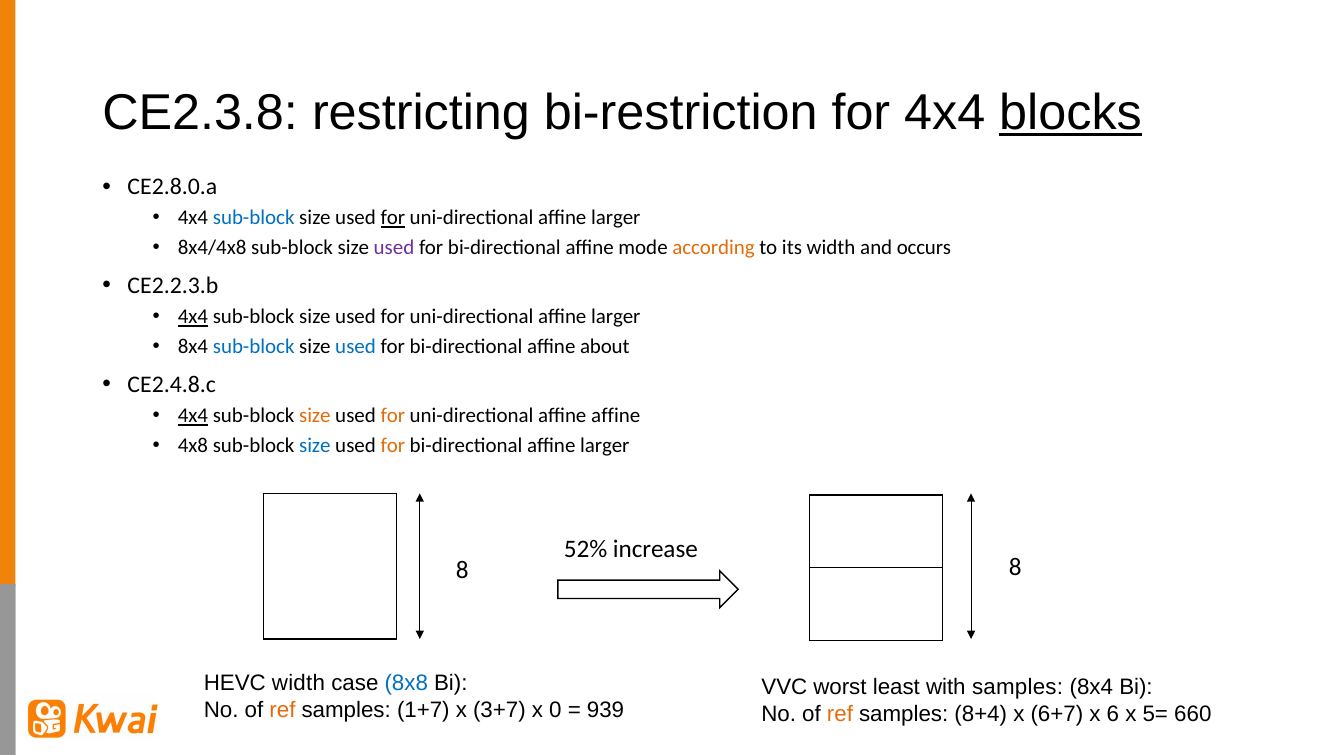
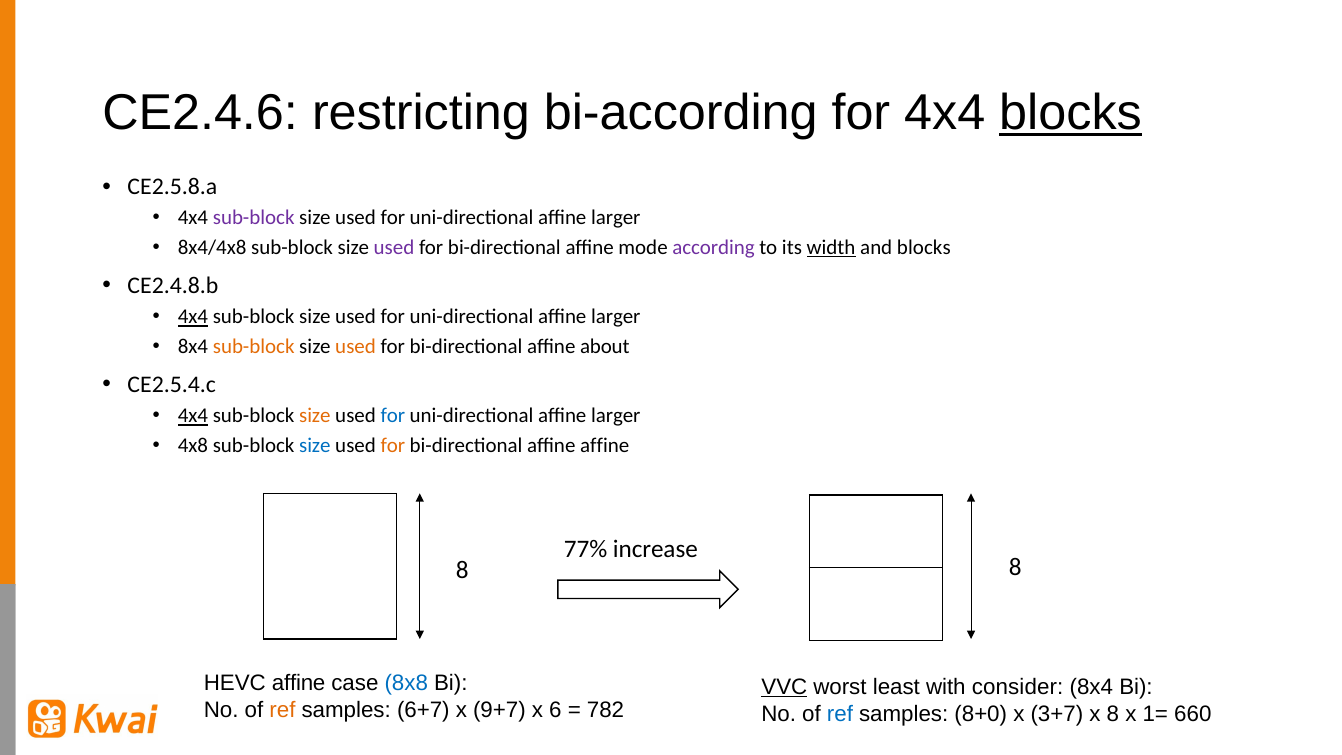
CE2.3.8: CE2.3.8 -> CE2.4.6 (200, 113)
bi-restriction: bi-restriction -> bi-according (681, 113)
CE2.8.0.a: CE2.8.0.a -> CE2.5.8.a (172, 187)
sub-block colour: blue -> purple (254, 218)
for underline: present -> none (393, 218)
according colour: orange -> purple (714, 248)
width underline: none -> present (831, 248)
and occurs: occurs -> blocks (924, 248)
CE2.2.3.b: CE2.2.3.b -> CE2.4.8.b (173, 286)
sub-block colour: blue -> orange (254, 347)
used colour: blue -> orange (356, 347)
CE2.4.8.c: CE2.4.8.c -> CE2.5.4.c (172, 385)
for colour: orange -> blue (393, 416)
affine: affine -> larger (616, 416)
bi-directional affine larger: larger -> affine (605, 445)
52%: 52% -> 77% (586, 549)
HEVC width: width -> affine (299, 683)
VVC underline: none -> present (784, 687)
with samples: samples -> consider (1018, 687)
1+7: 1+7 -> 6+7 (423, 710)
3+7: 3+7 -> 9+7 (499, 710)
0: 0 -> 6 (555, 710)
939: 939 -> 782 (606, 710)
ref colour: orange -> blue (840, 714)
8+4: 8+4 -> 8+0 (981, 714)
6+7: 6+7 -> 3+7 (1057, 714)
x 6: 6 -> 8 (1113, 714)
5=: 5= -> 1= (1155, 714)
